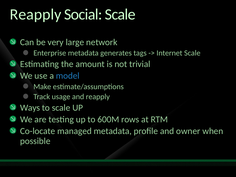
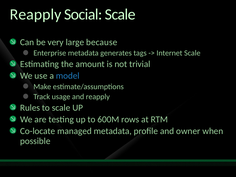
network: network -> because (102, 42)
Ways: Ways -> Rules (30, 108)
